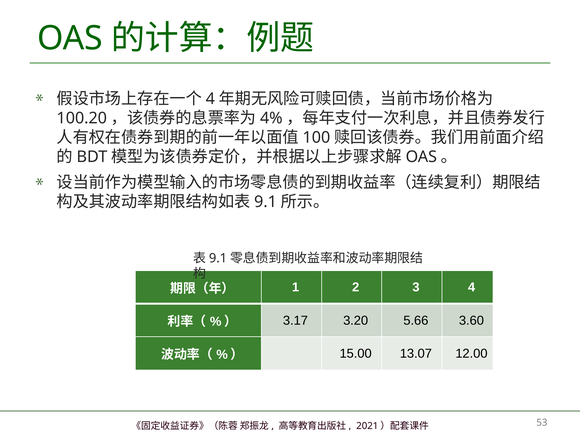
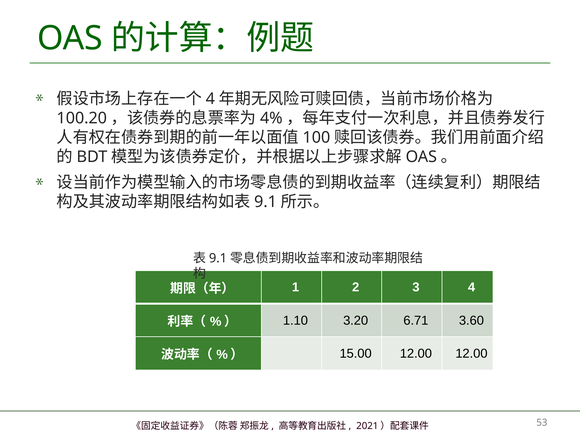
3.17: 3.17 -> 1.10 (295, 320)
5.66: 5.66 -> 6.71 (416, 320)
15.00 13.07: 13.07 -> 12.00 (416, 354)
